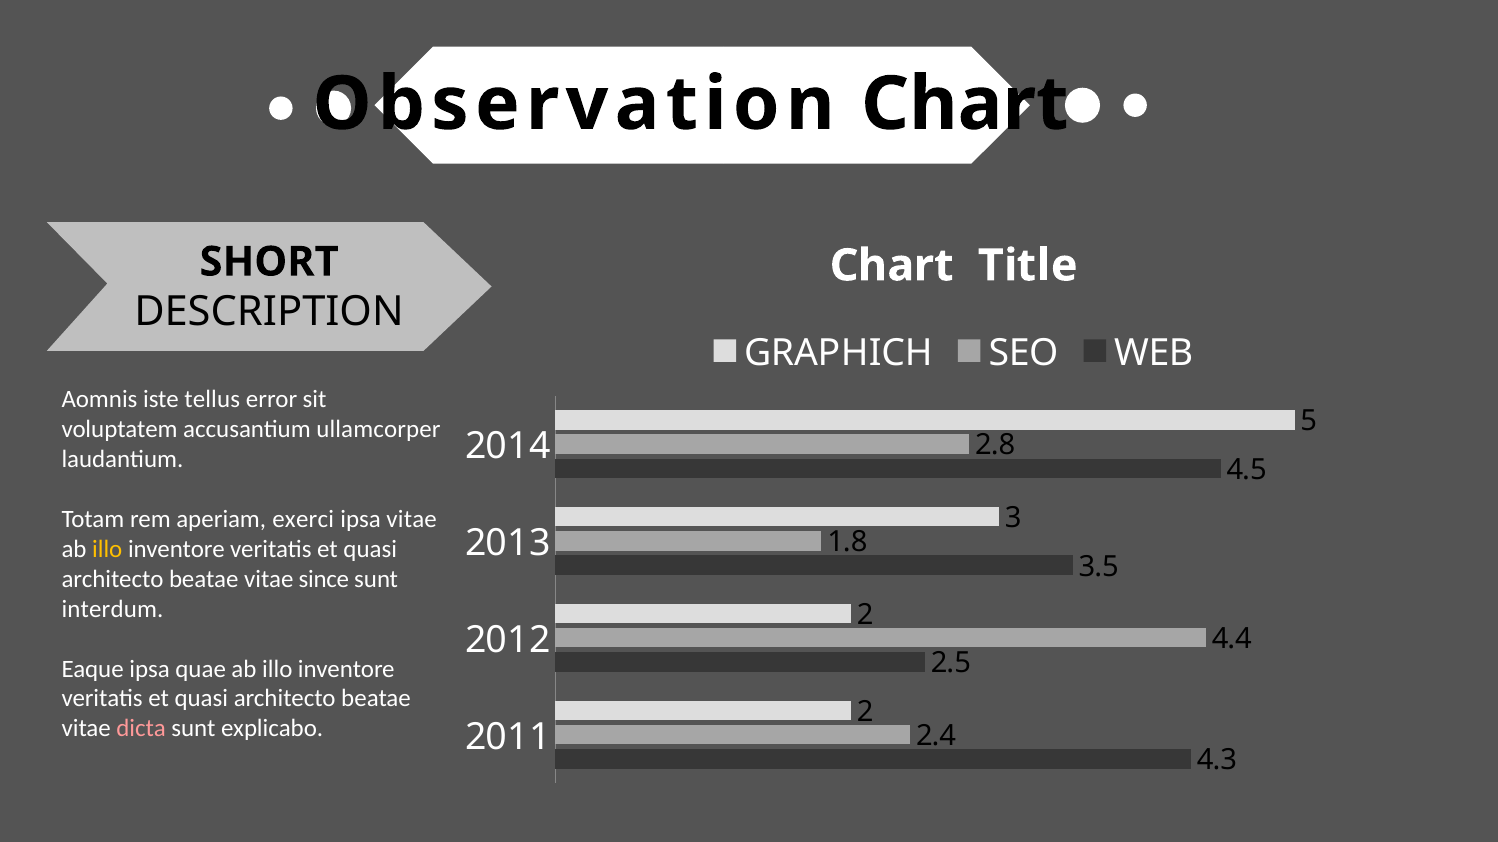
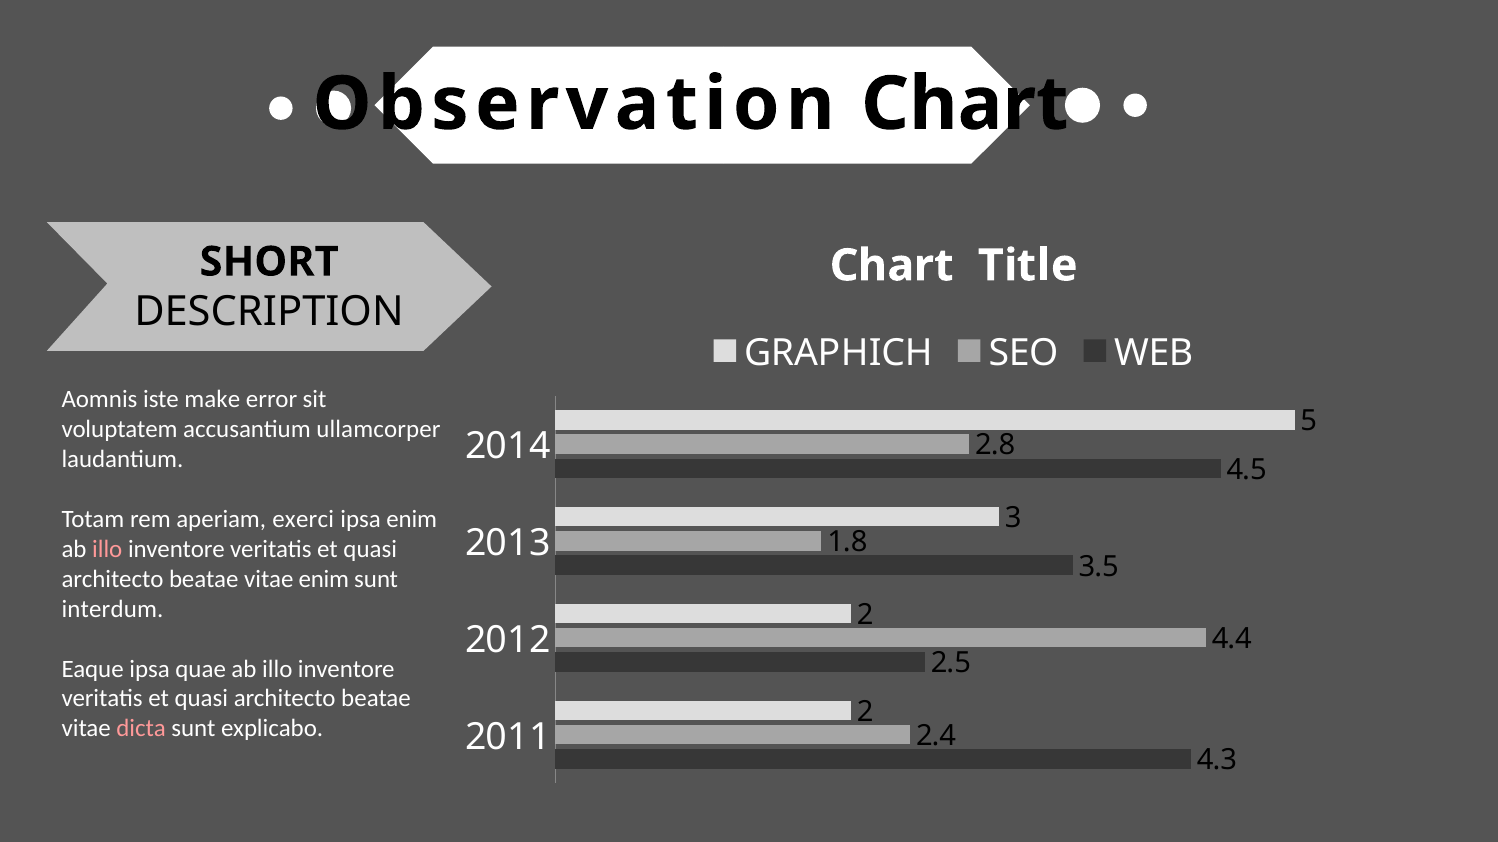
tellus: tellus -> make (212, 400)
ipsa vitae: vitae -> enim (412, 520)
illo colour: yellow -> pink (107, 550)
vitae since: since -> enim (324, 579)
